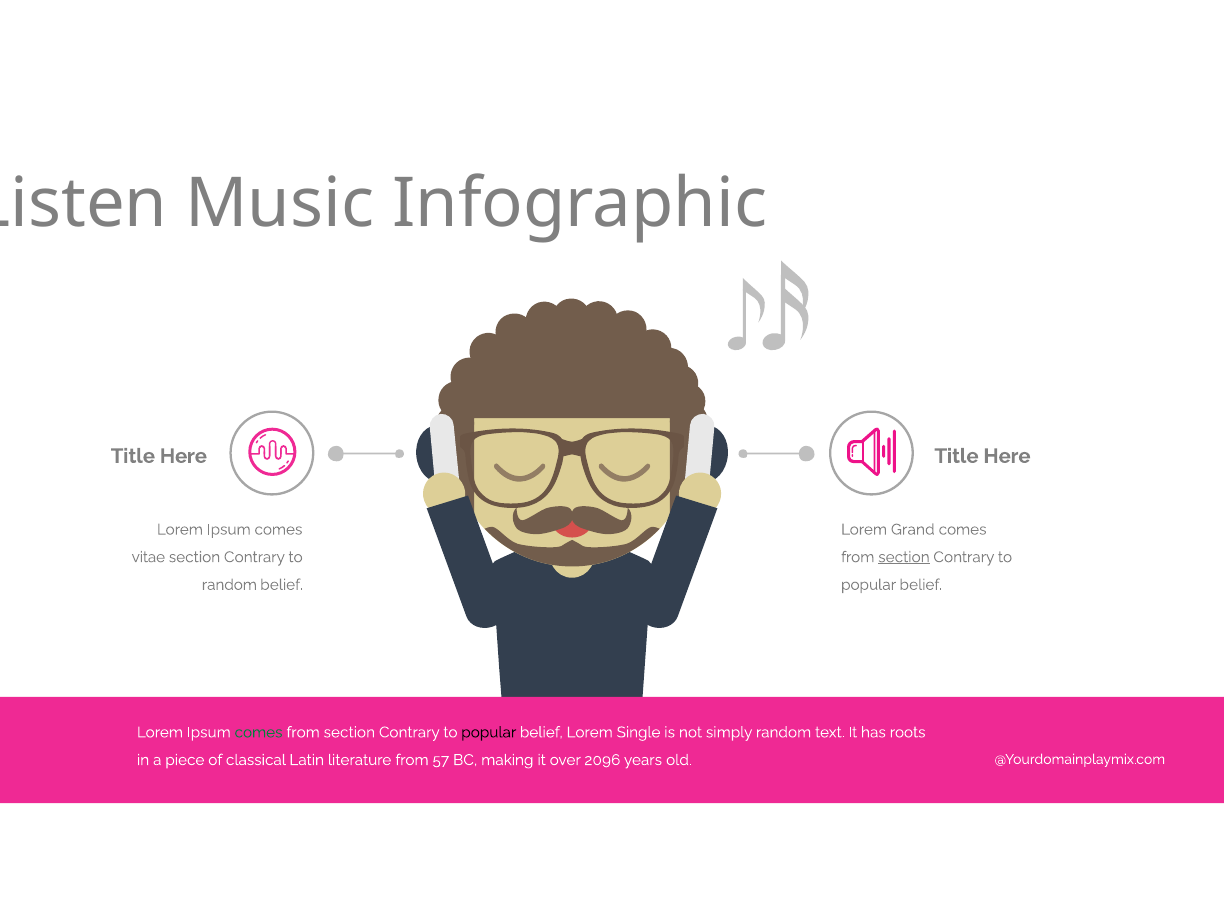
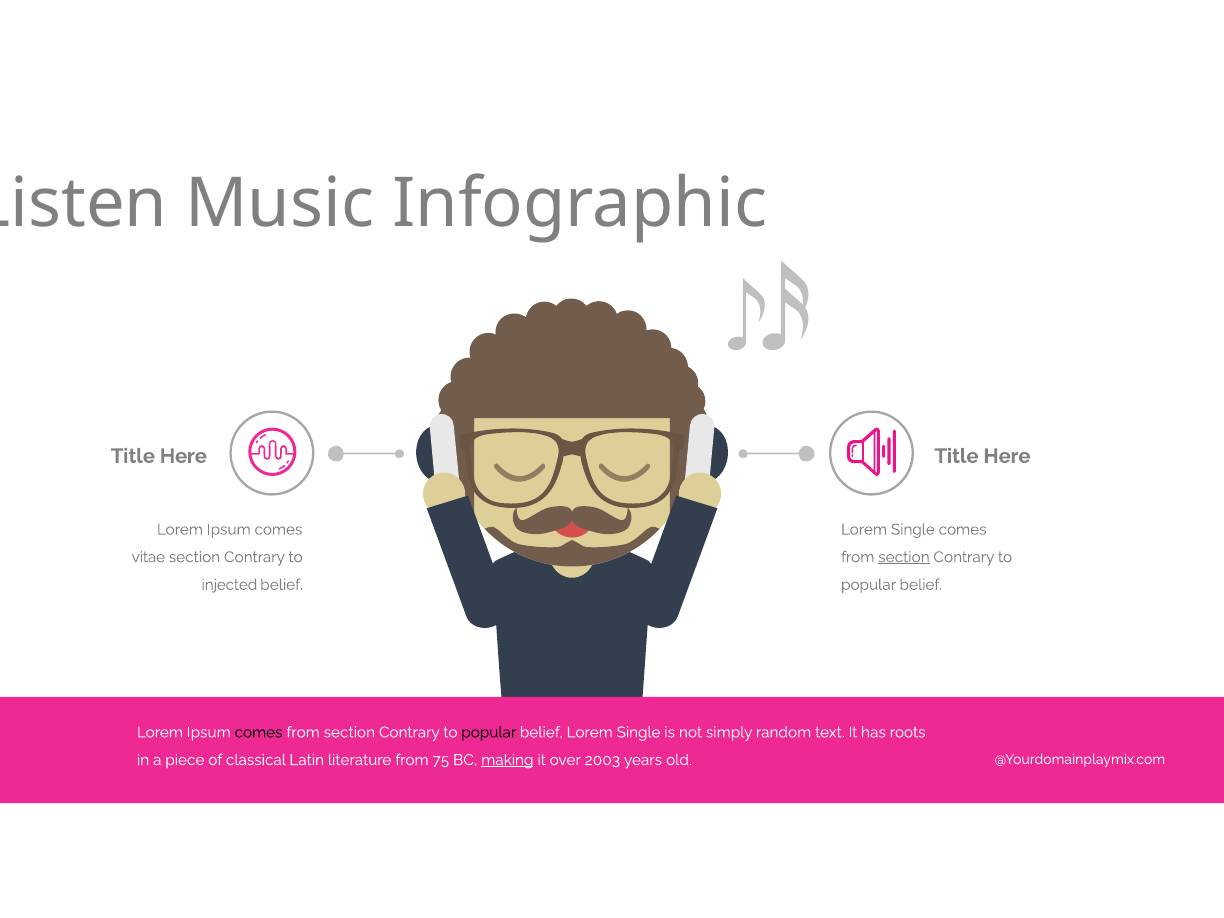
Grand: Grand -> Single (913, 530)
random: random -> injected (229, 585)
comes colour: green -> black (259, 732)
57: 57 -> 75 (441, 760)
making underline: none -> present (507, 760)
2096: 2096 -> 2003 (602, 760)
